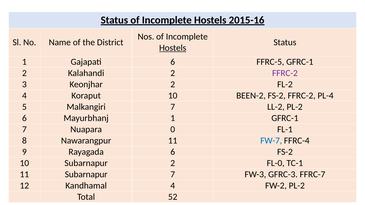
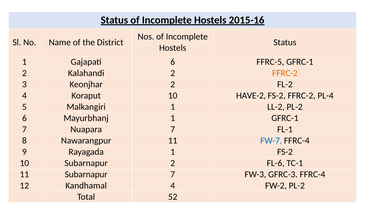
Hostels underline: present -> none (173, 48)
FFRC-2 colour: purple -> orange (285, 73)
BEEN-2: BEEN-2 -> HAVE-2 (251, 96)
Malkangiri 7: 7 -> 1 (173, 107)
Nuapara 0: 0 -> 7 (173, 130)
Rayagada 6: 6 -> 1 (173, 152)
FL-0: FL-0 -> FL-6 (276, 163)
GFRC-3 FFRC-7: FFRC-7 -> FFRC-4 (312, 175)
